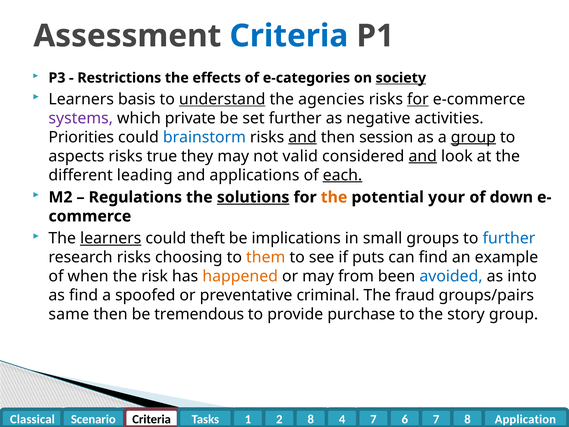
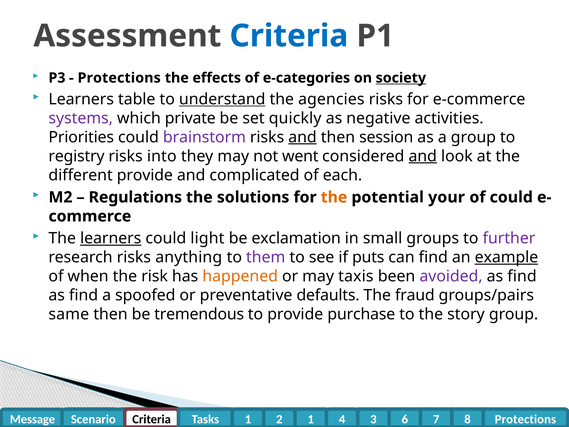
Restrictions: Restrictions -> Protections (119, 78)
basis: basis -> table (137, 99)
for underline: present -> none (418, 99)
set further: further -> quickly (295, 118)
brainstorm colour: blue -> purple (204, 137)
group underline: present -> none (473, 137)
aspects: aspects -> registry (77, 156)
true: true -> into (162, 156)
valid: valid -> went (300, 156)
different leading: leading -> provide (145, 175)
applications: applications -> complicated (255, 175)
each underline: present -> none (343, 175)
solutions underline: present -> none (253, 197)
of down: down -> could (511, 197)
theft: theft -> light (207, 238)
implications: implications -> exclamation (296, 238)
further colour: blue -> purple (509, 238)
choosing: choosing -> anything (189, 257)
them colour: orange -> purple (266, 257)
example underline: none -> present (506, 257)
from: from -> taxis (356, 276)
avoided colour: blue -> purple (451, 276)
into: into -> find (522, 276)
criminal: criminal -> defaults (328, 295)
2 8: 8 -> 1 (311, 419)
7: 7 -> 3 (373, 419)
Classical: Classical -> Message (33, 419)
Application: Application -> Protections (525, 419)
